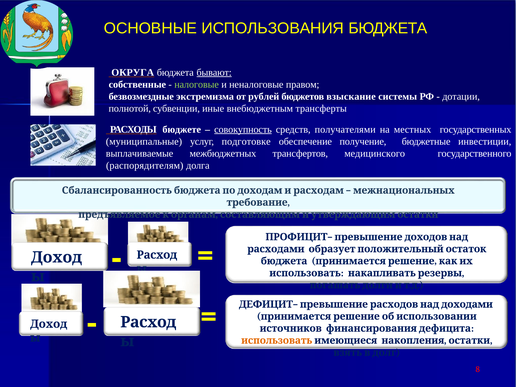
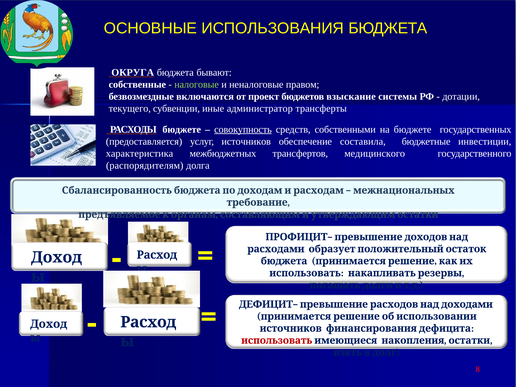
бывают underline: present -> none (214, 72)
экстремизма: экстремизма -> включаются (205, 97)
рублей: рублей -> проект (264, 97)
полнотой: полнотой -> текущего (130, 109)
внебюджетным: внебюджетным -> администратор (260, 109)
получателями: получателями -> собственными (345, 129)
на местных: местных -> бюджете (413, 129)
муниципальные: муниципальные -> предоставляется (144, 141)
услуг подготовке: подготовке -> источников (246, 141)
получение: получение -> составила (363, 141)
выплачиваемые: выплачиваемые -> характеристика (140, 153)
использовать colour: orange -> red (277, 340)
